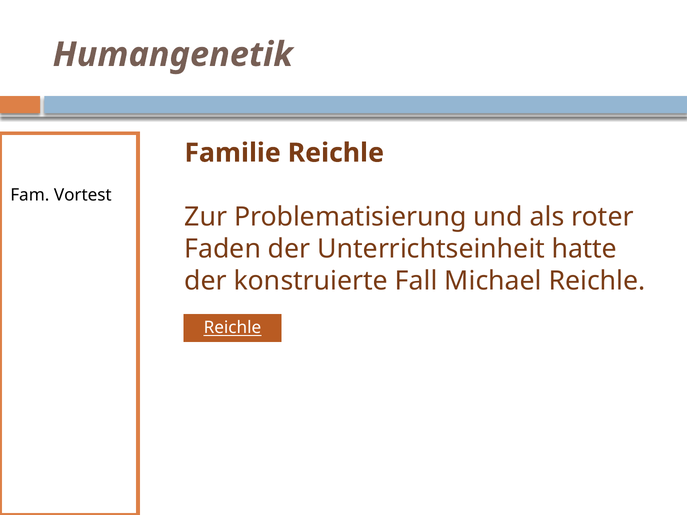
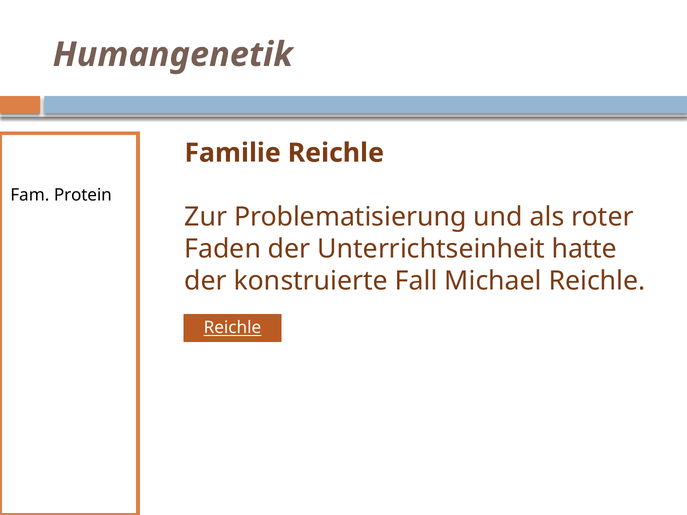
Vortest: Vortest -> Protein (83, 195)
